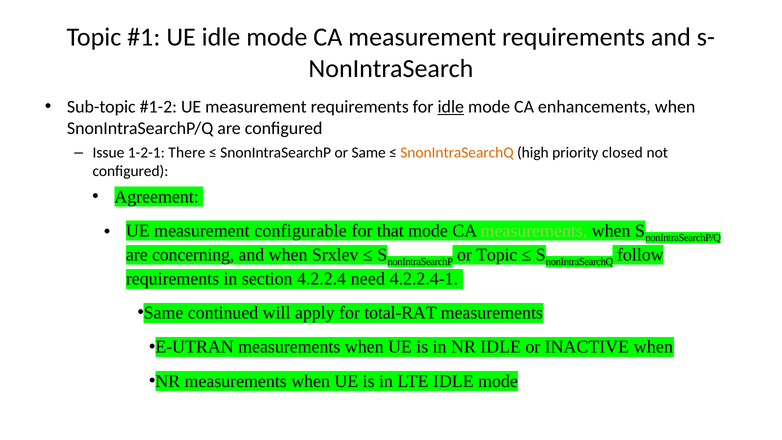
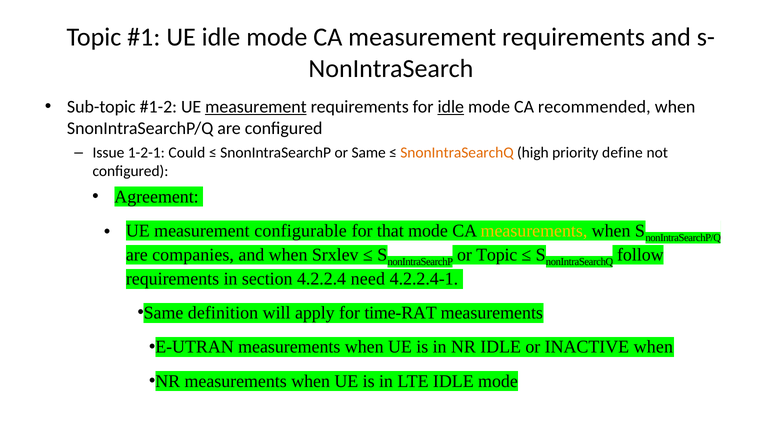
measurement underline: none -> present (256, 107)
enhancements: enhancements -> recommended (594, 107)
There: There -> Could (187, 153)
closed: closed -> define (622, 153)
measurements colour: light green -> yellow (534, 231)
concerning: concerning -> companies (193, 255)
continued: continued -> definition (223, 313)
total-RAT: total-RAT -> time-RAT (401, 313)
